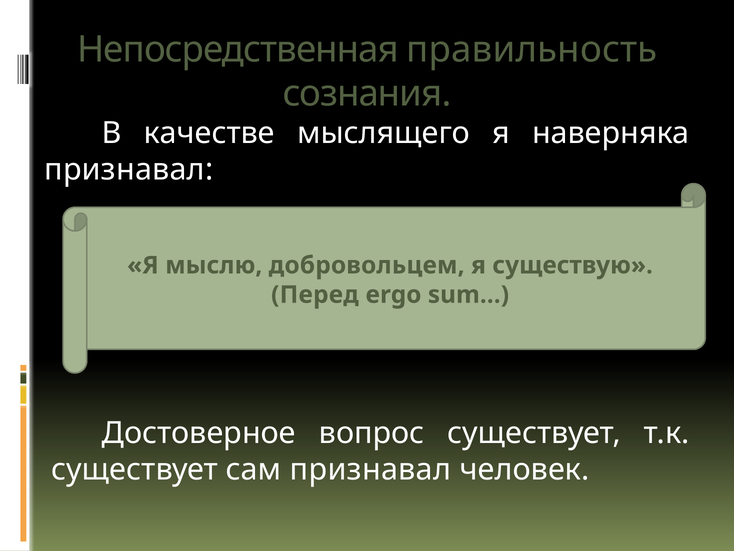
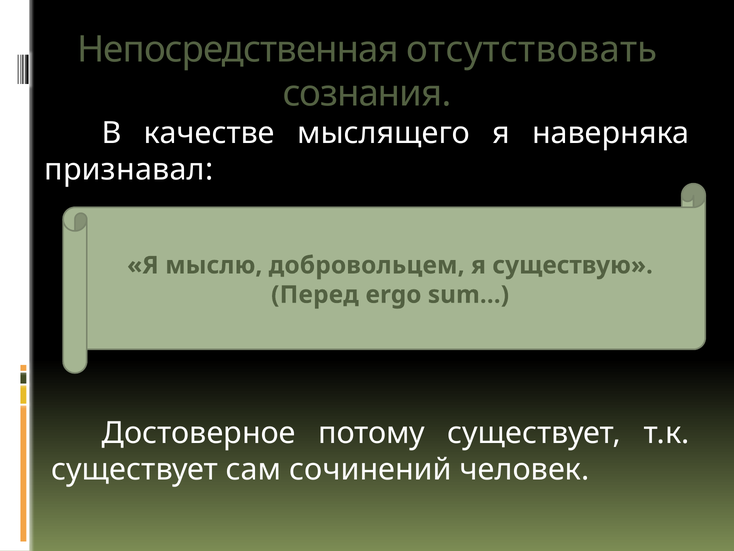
правильность: правильность -> отсутствовать (532, 50)
вопрос: вопрос -> потому (372, 433)
сам признавал: признавал -> сочинений (371, 469)
